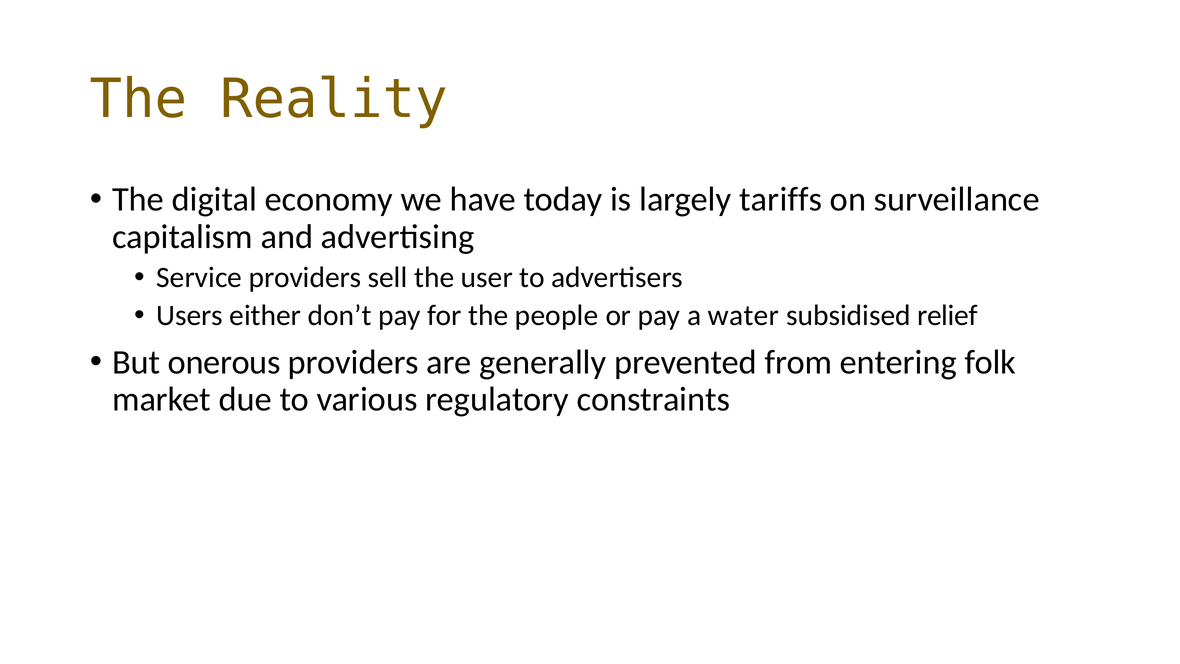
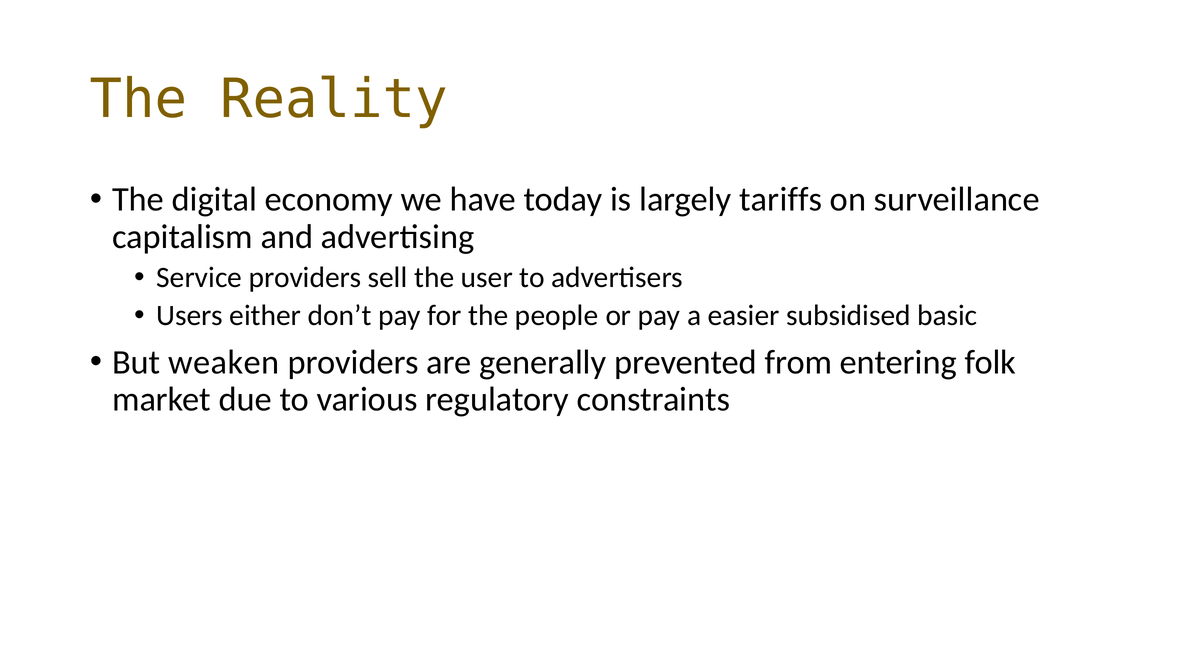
water: water -> easier (744, 315)
relief: relief -> basic (947, 315)
onerous: onerous -> weaken (224, 362)
